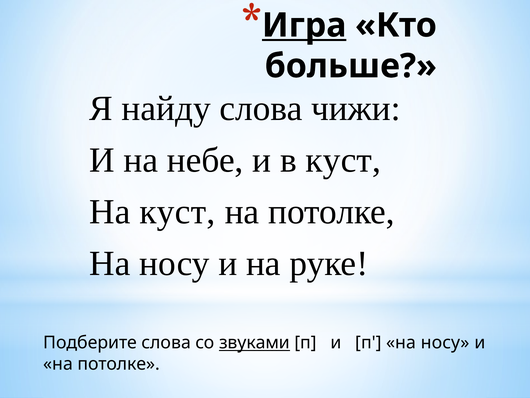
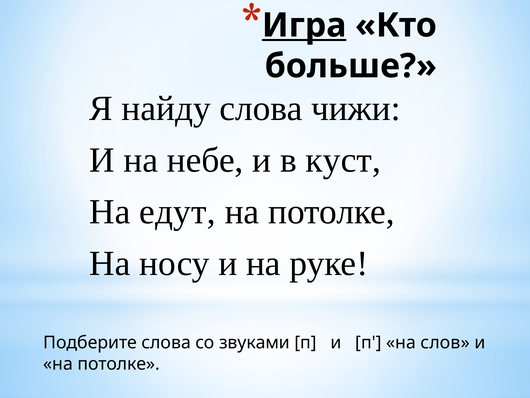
На куст: куст -> едут (177, 212)
звуками underline: present -> none (255, 342)
п на носу: носу -> слов (445, 342)
